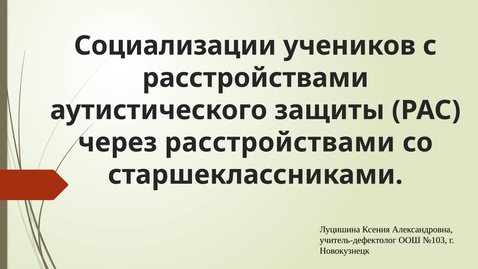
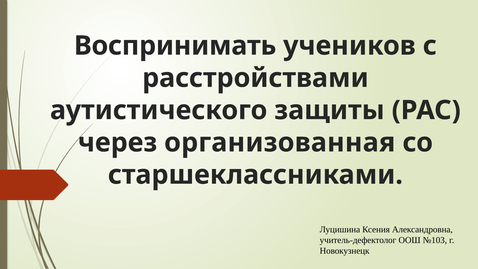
Социализации: Социализации -> Воспринимать (175, 46)
через расстройствами: расстройствами -> организованная (280, 143)
